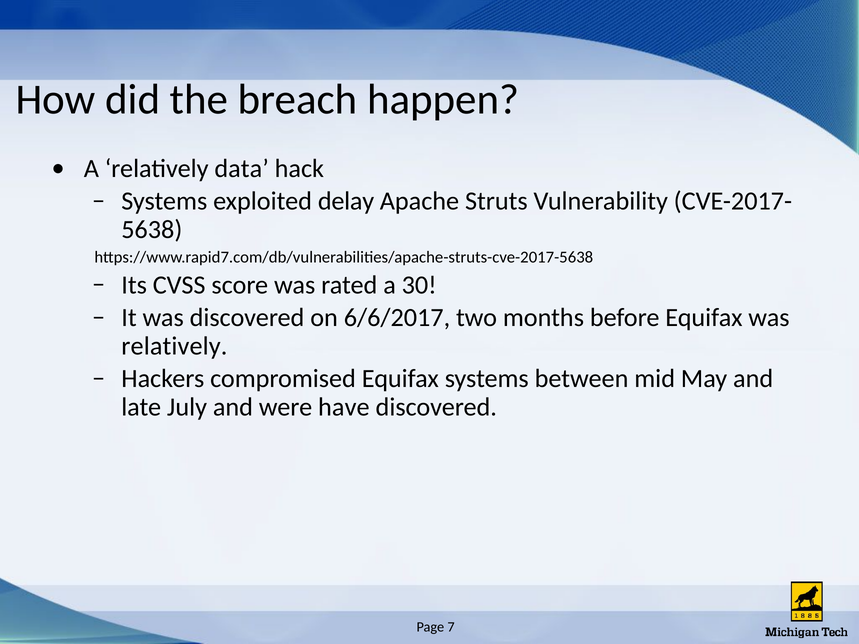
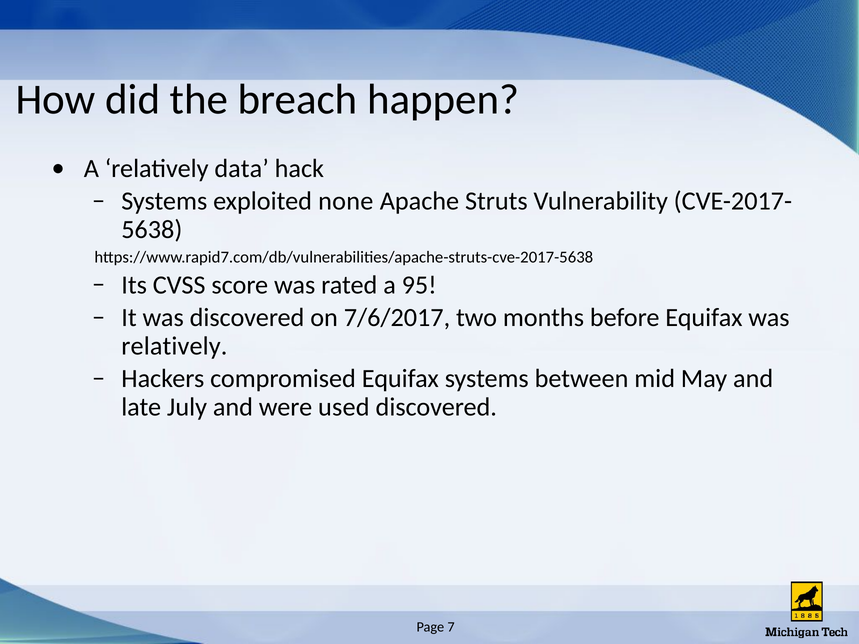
delay: delay -> none (346, 201)
30: 30 -> 95 (419, 285)
6/6/2017: 6/6/2017 -> 7/6/2017 (397, 318)
have: have -> used (344, 407)
